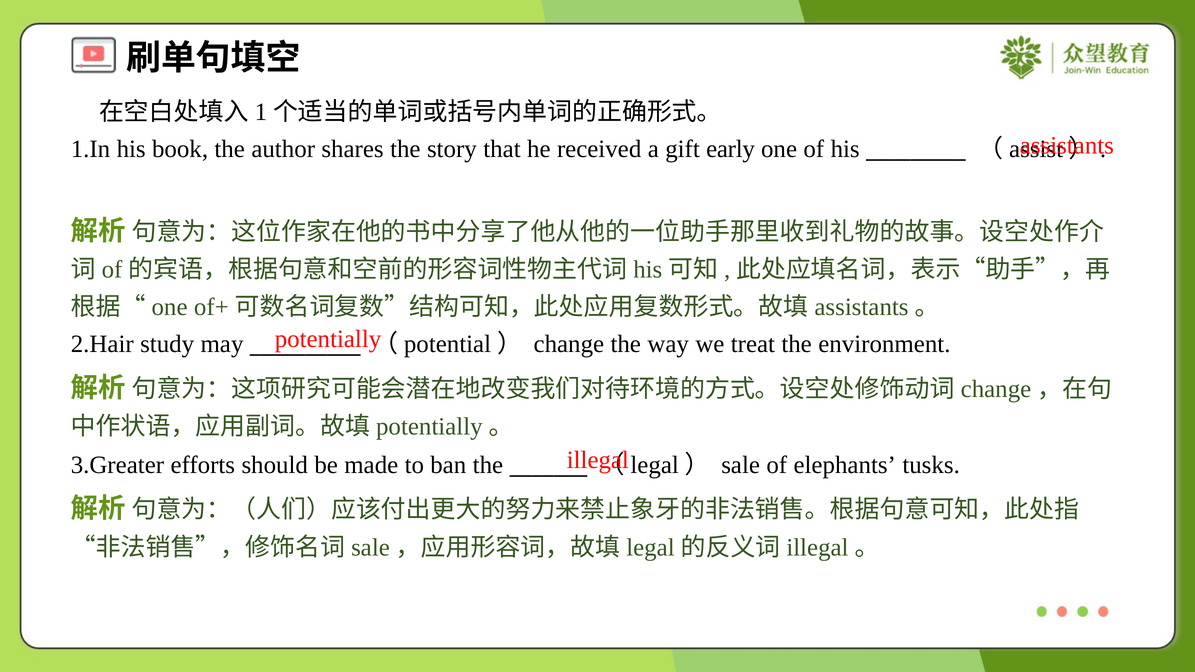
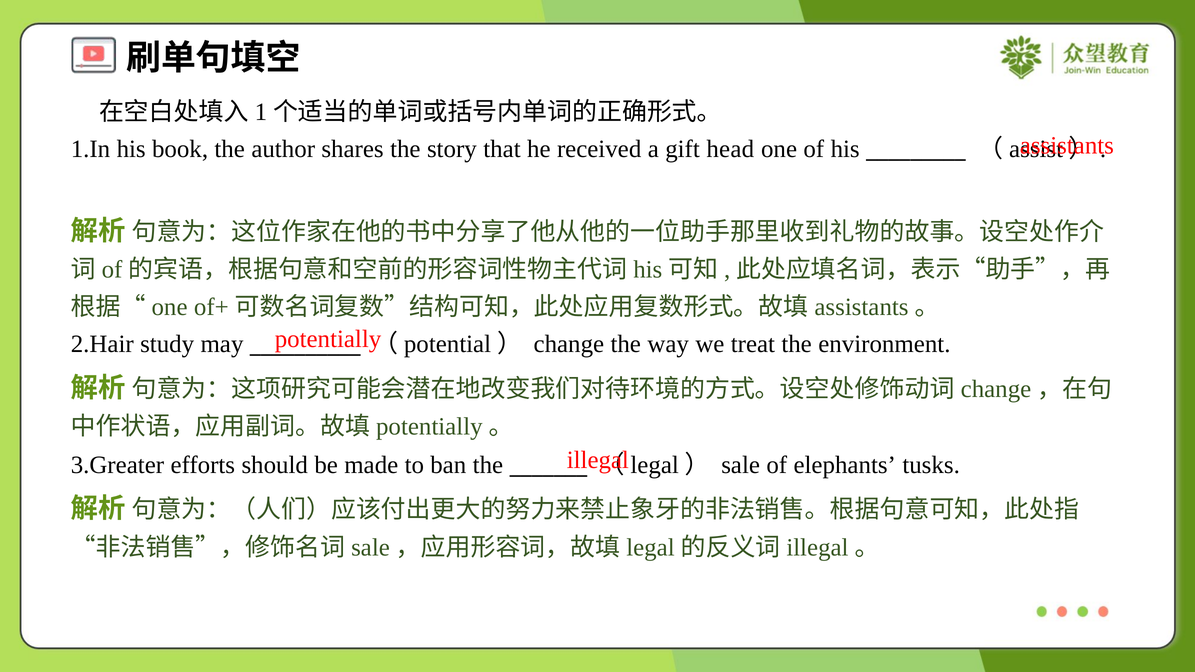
early: early -> head (730, 149)
